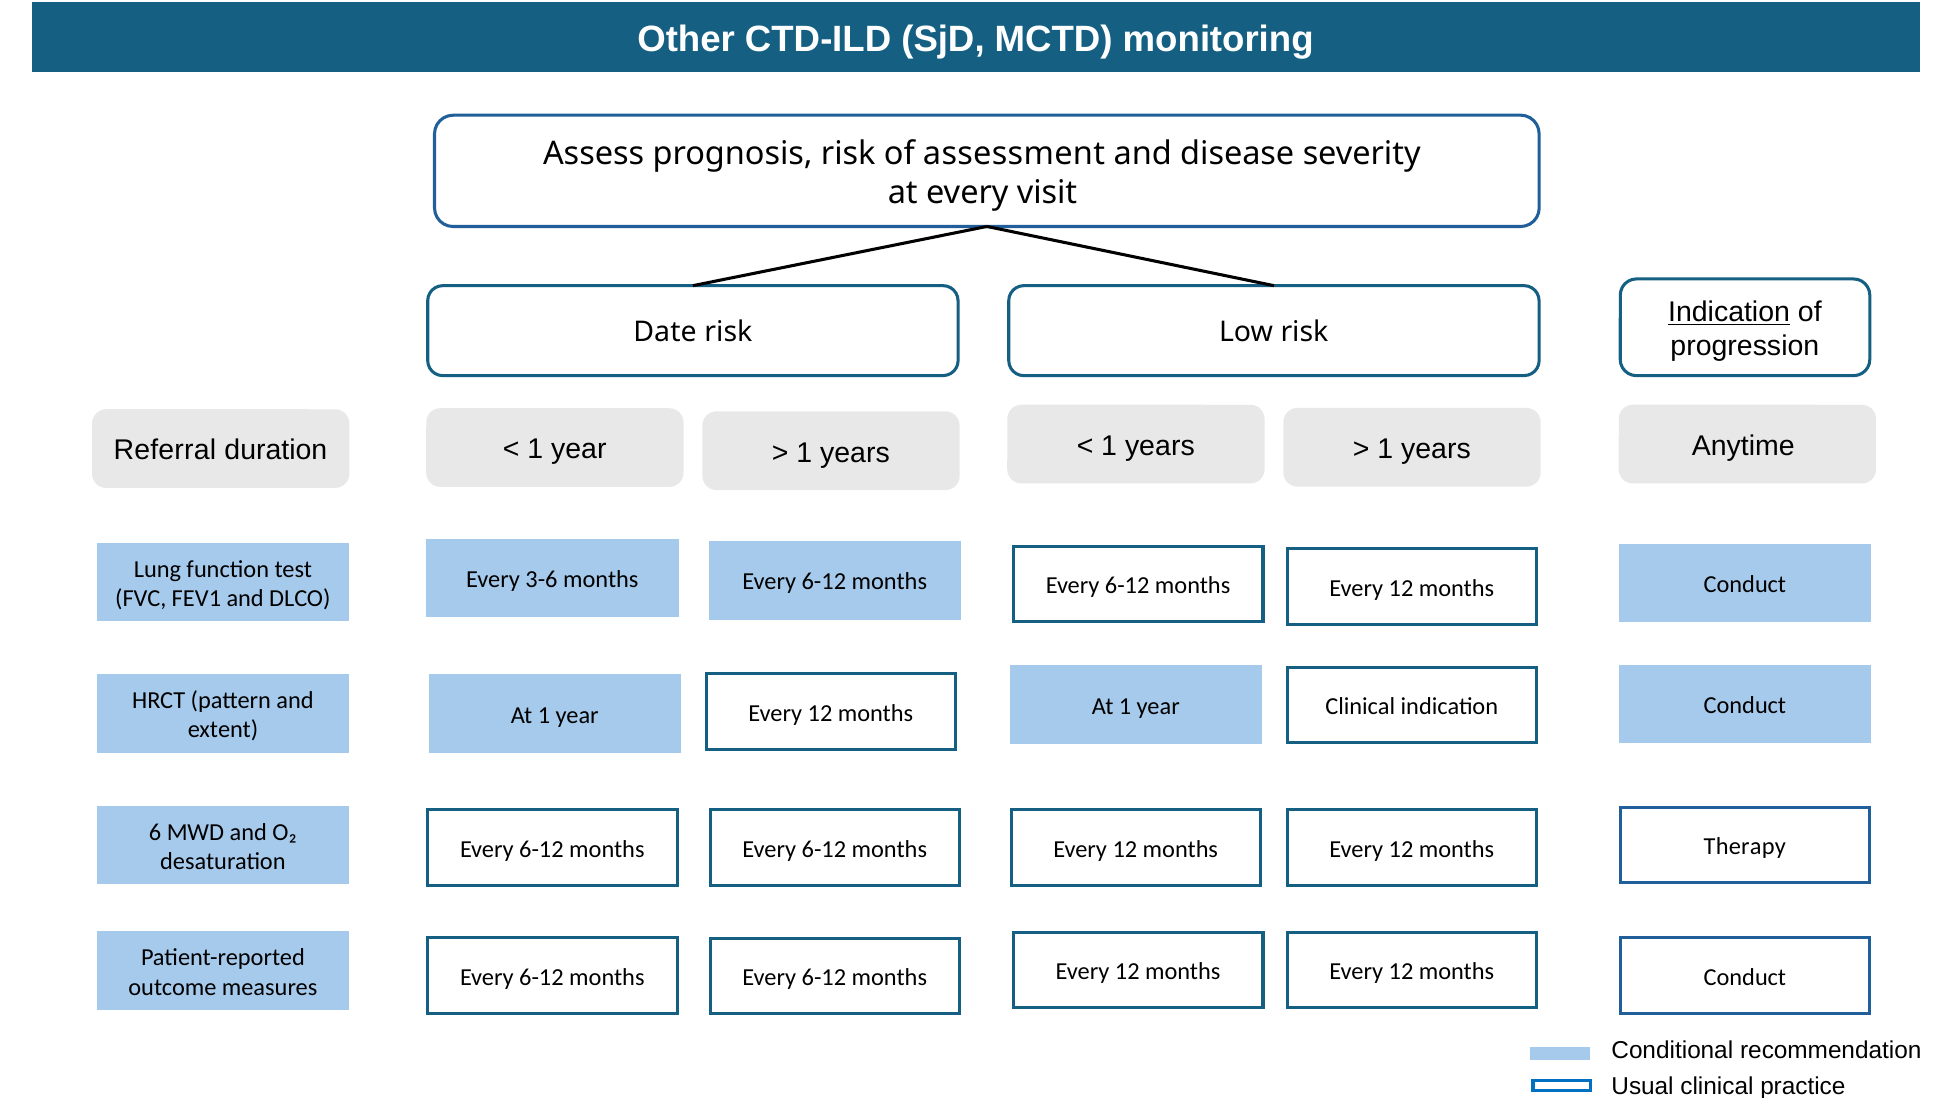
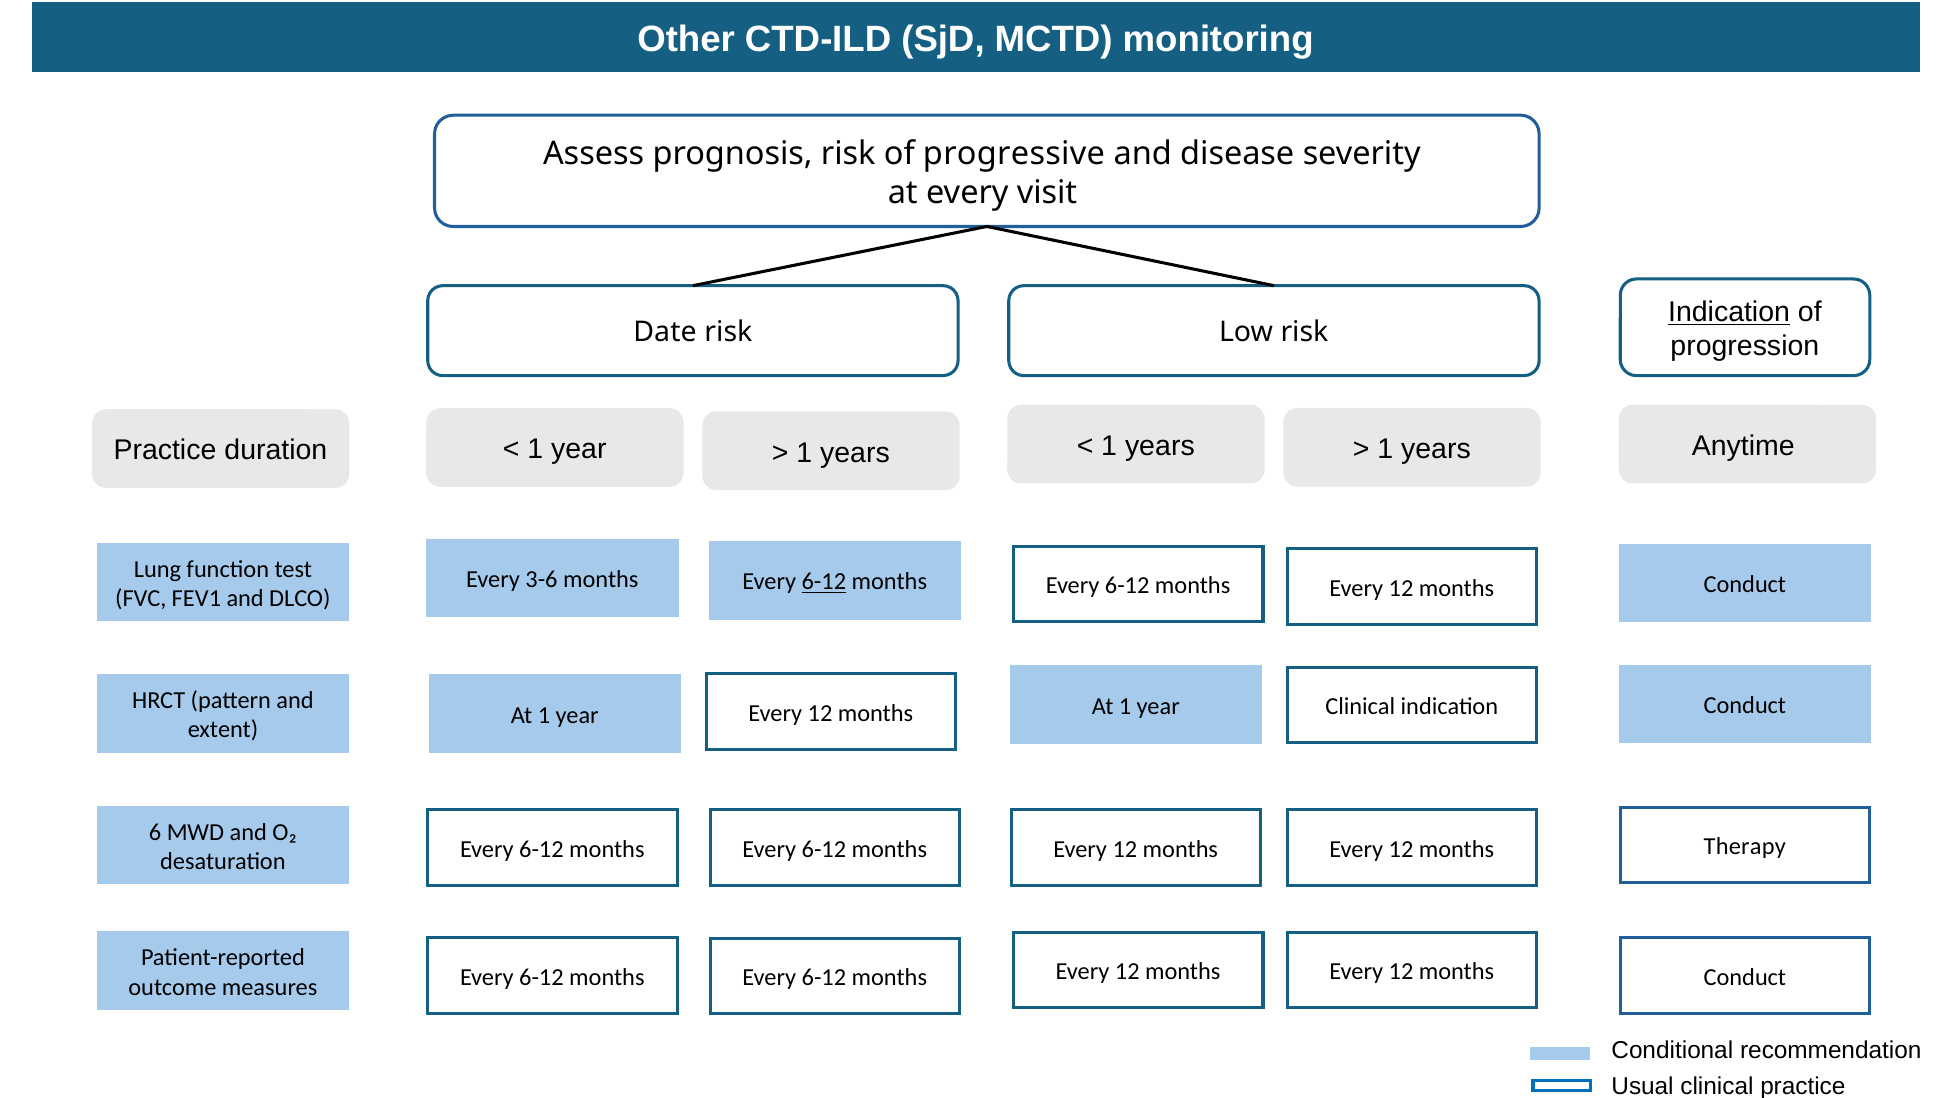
assessment: assessment -> progressive (1014, 154)
Referral: Referral -> Practice (165, 451)
6-12 underline: none -> present (824, 582)
